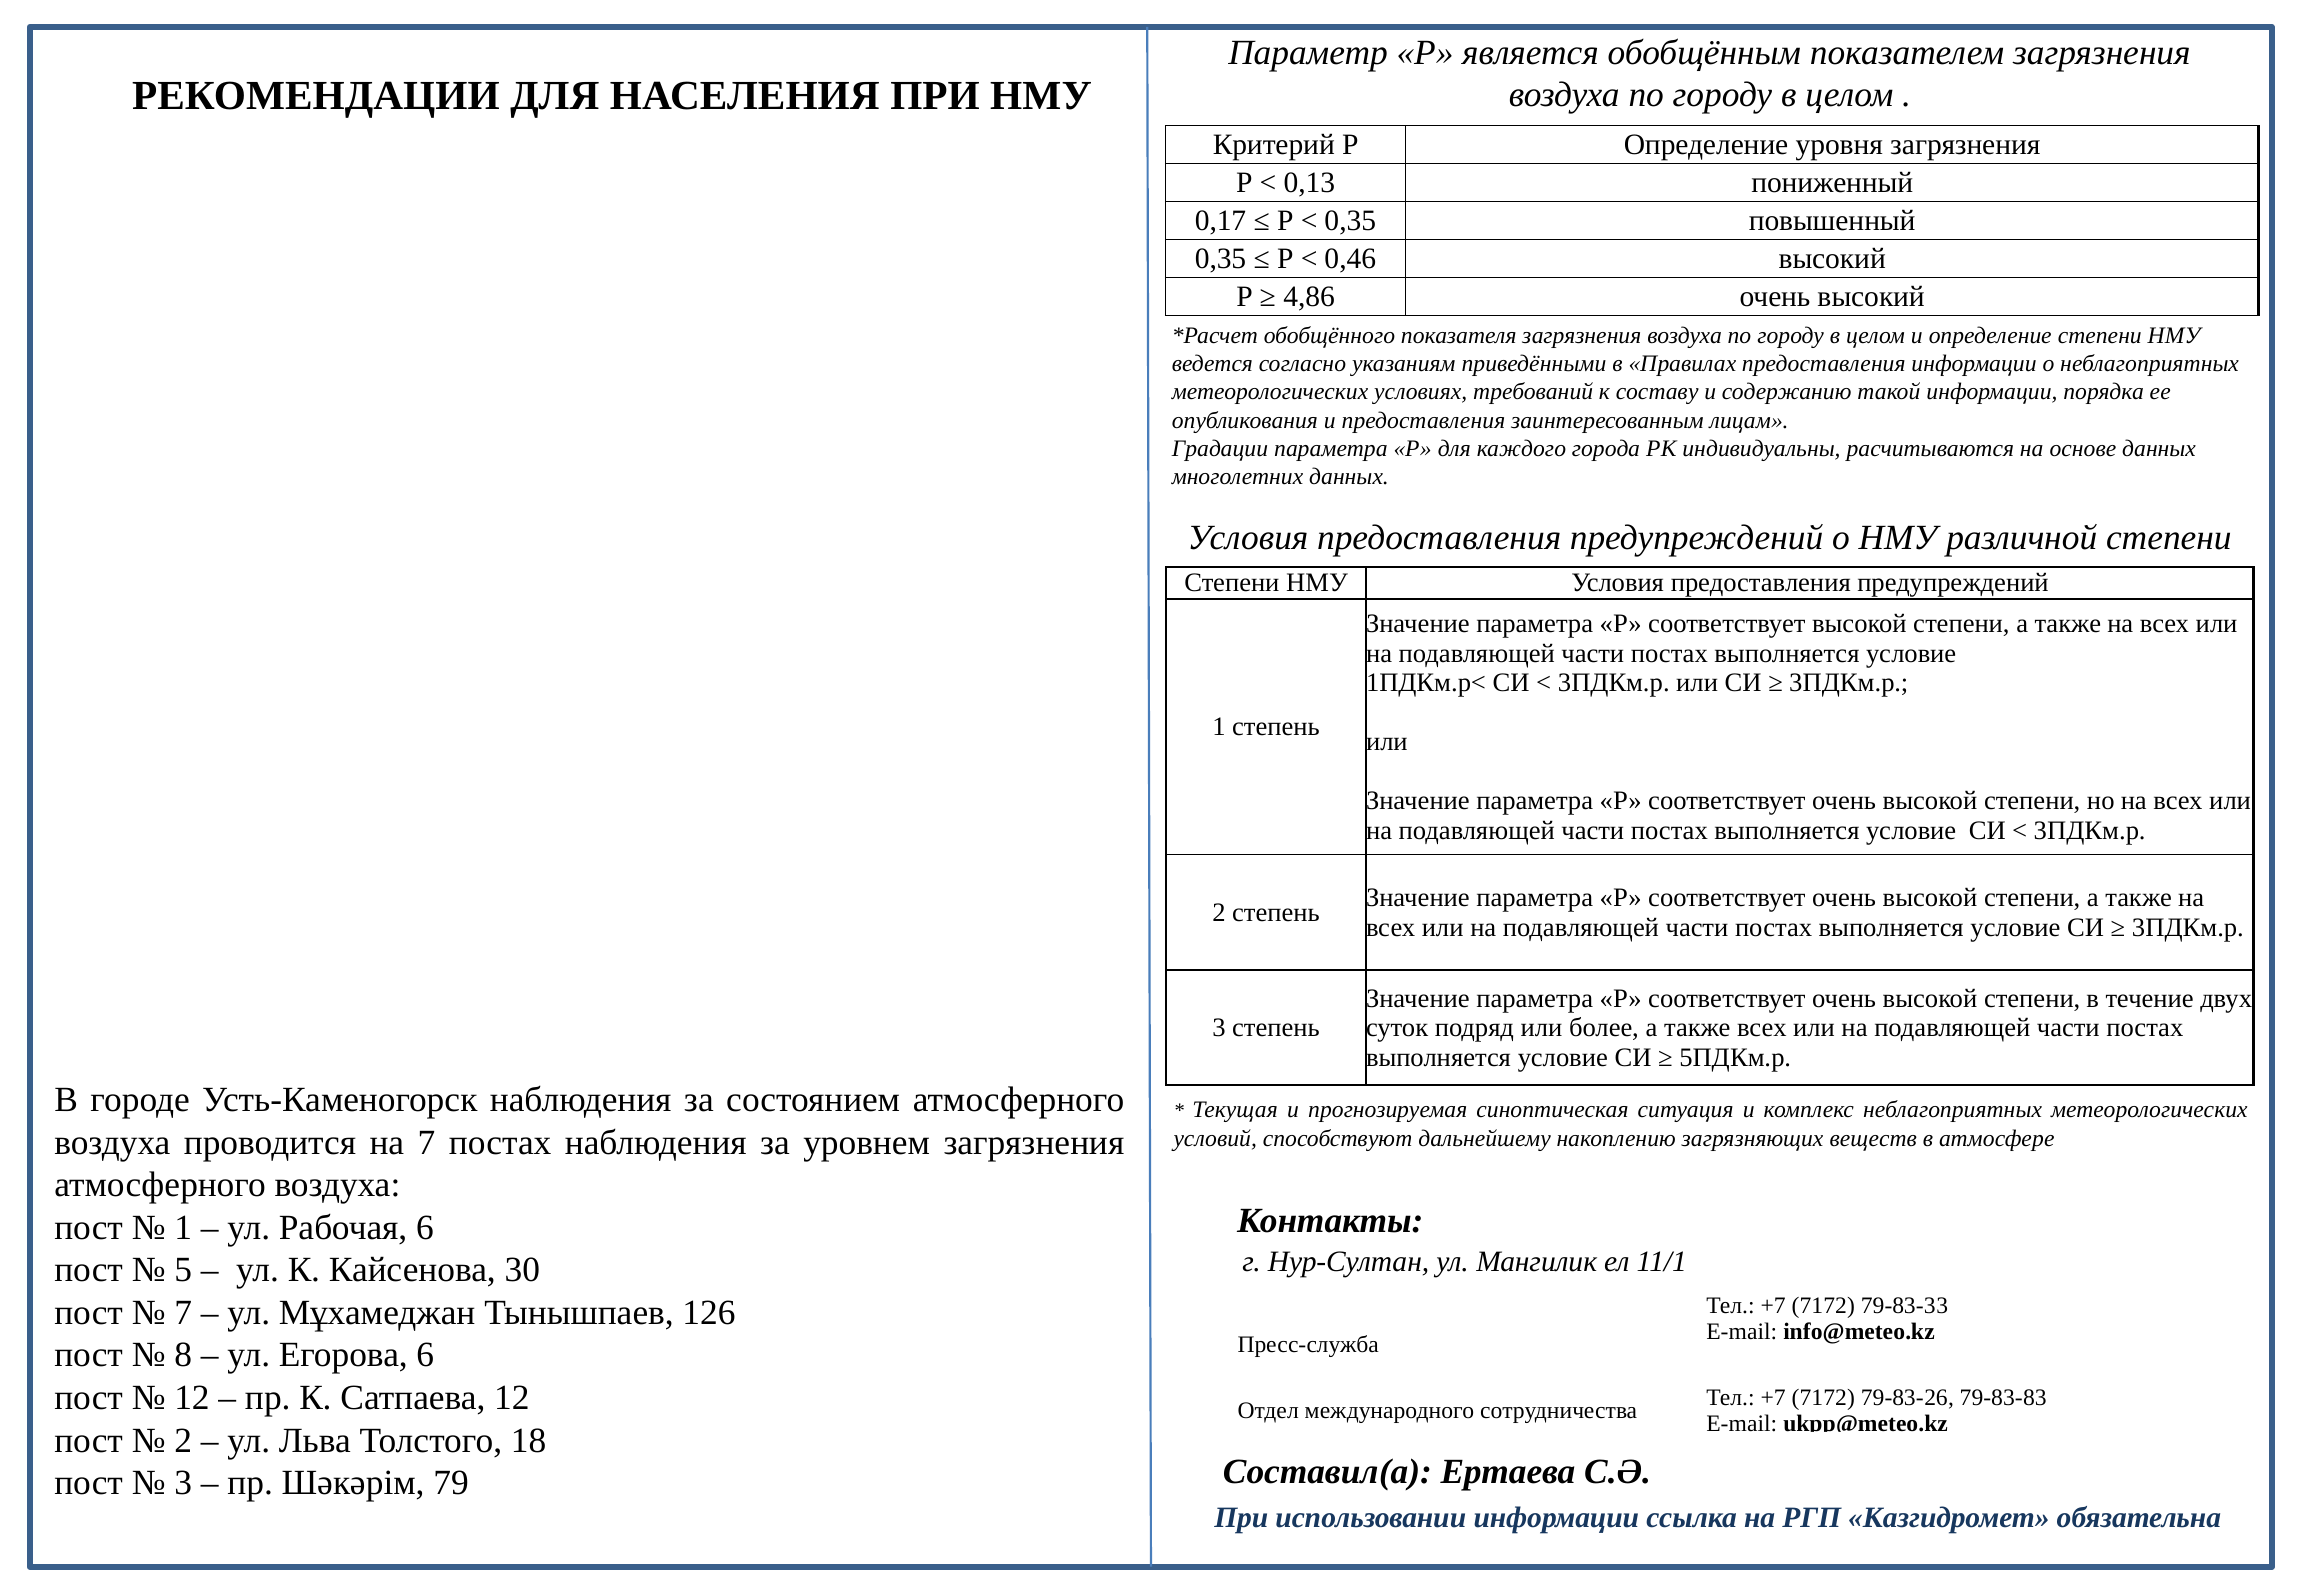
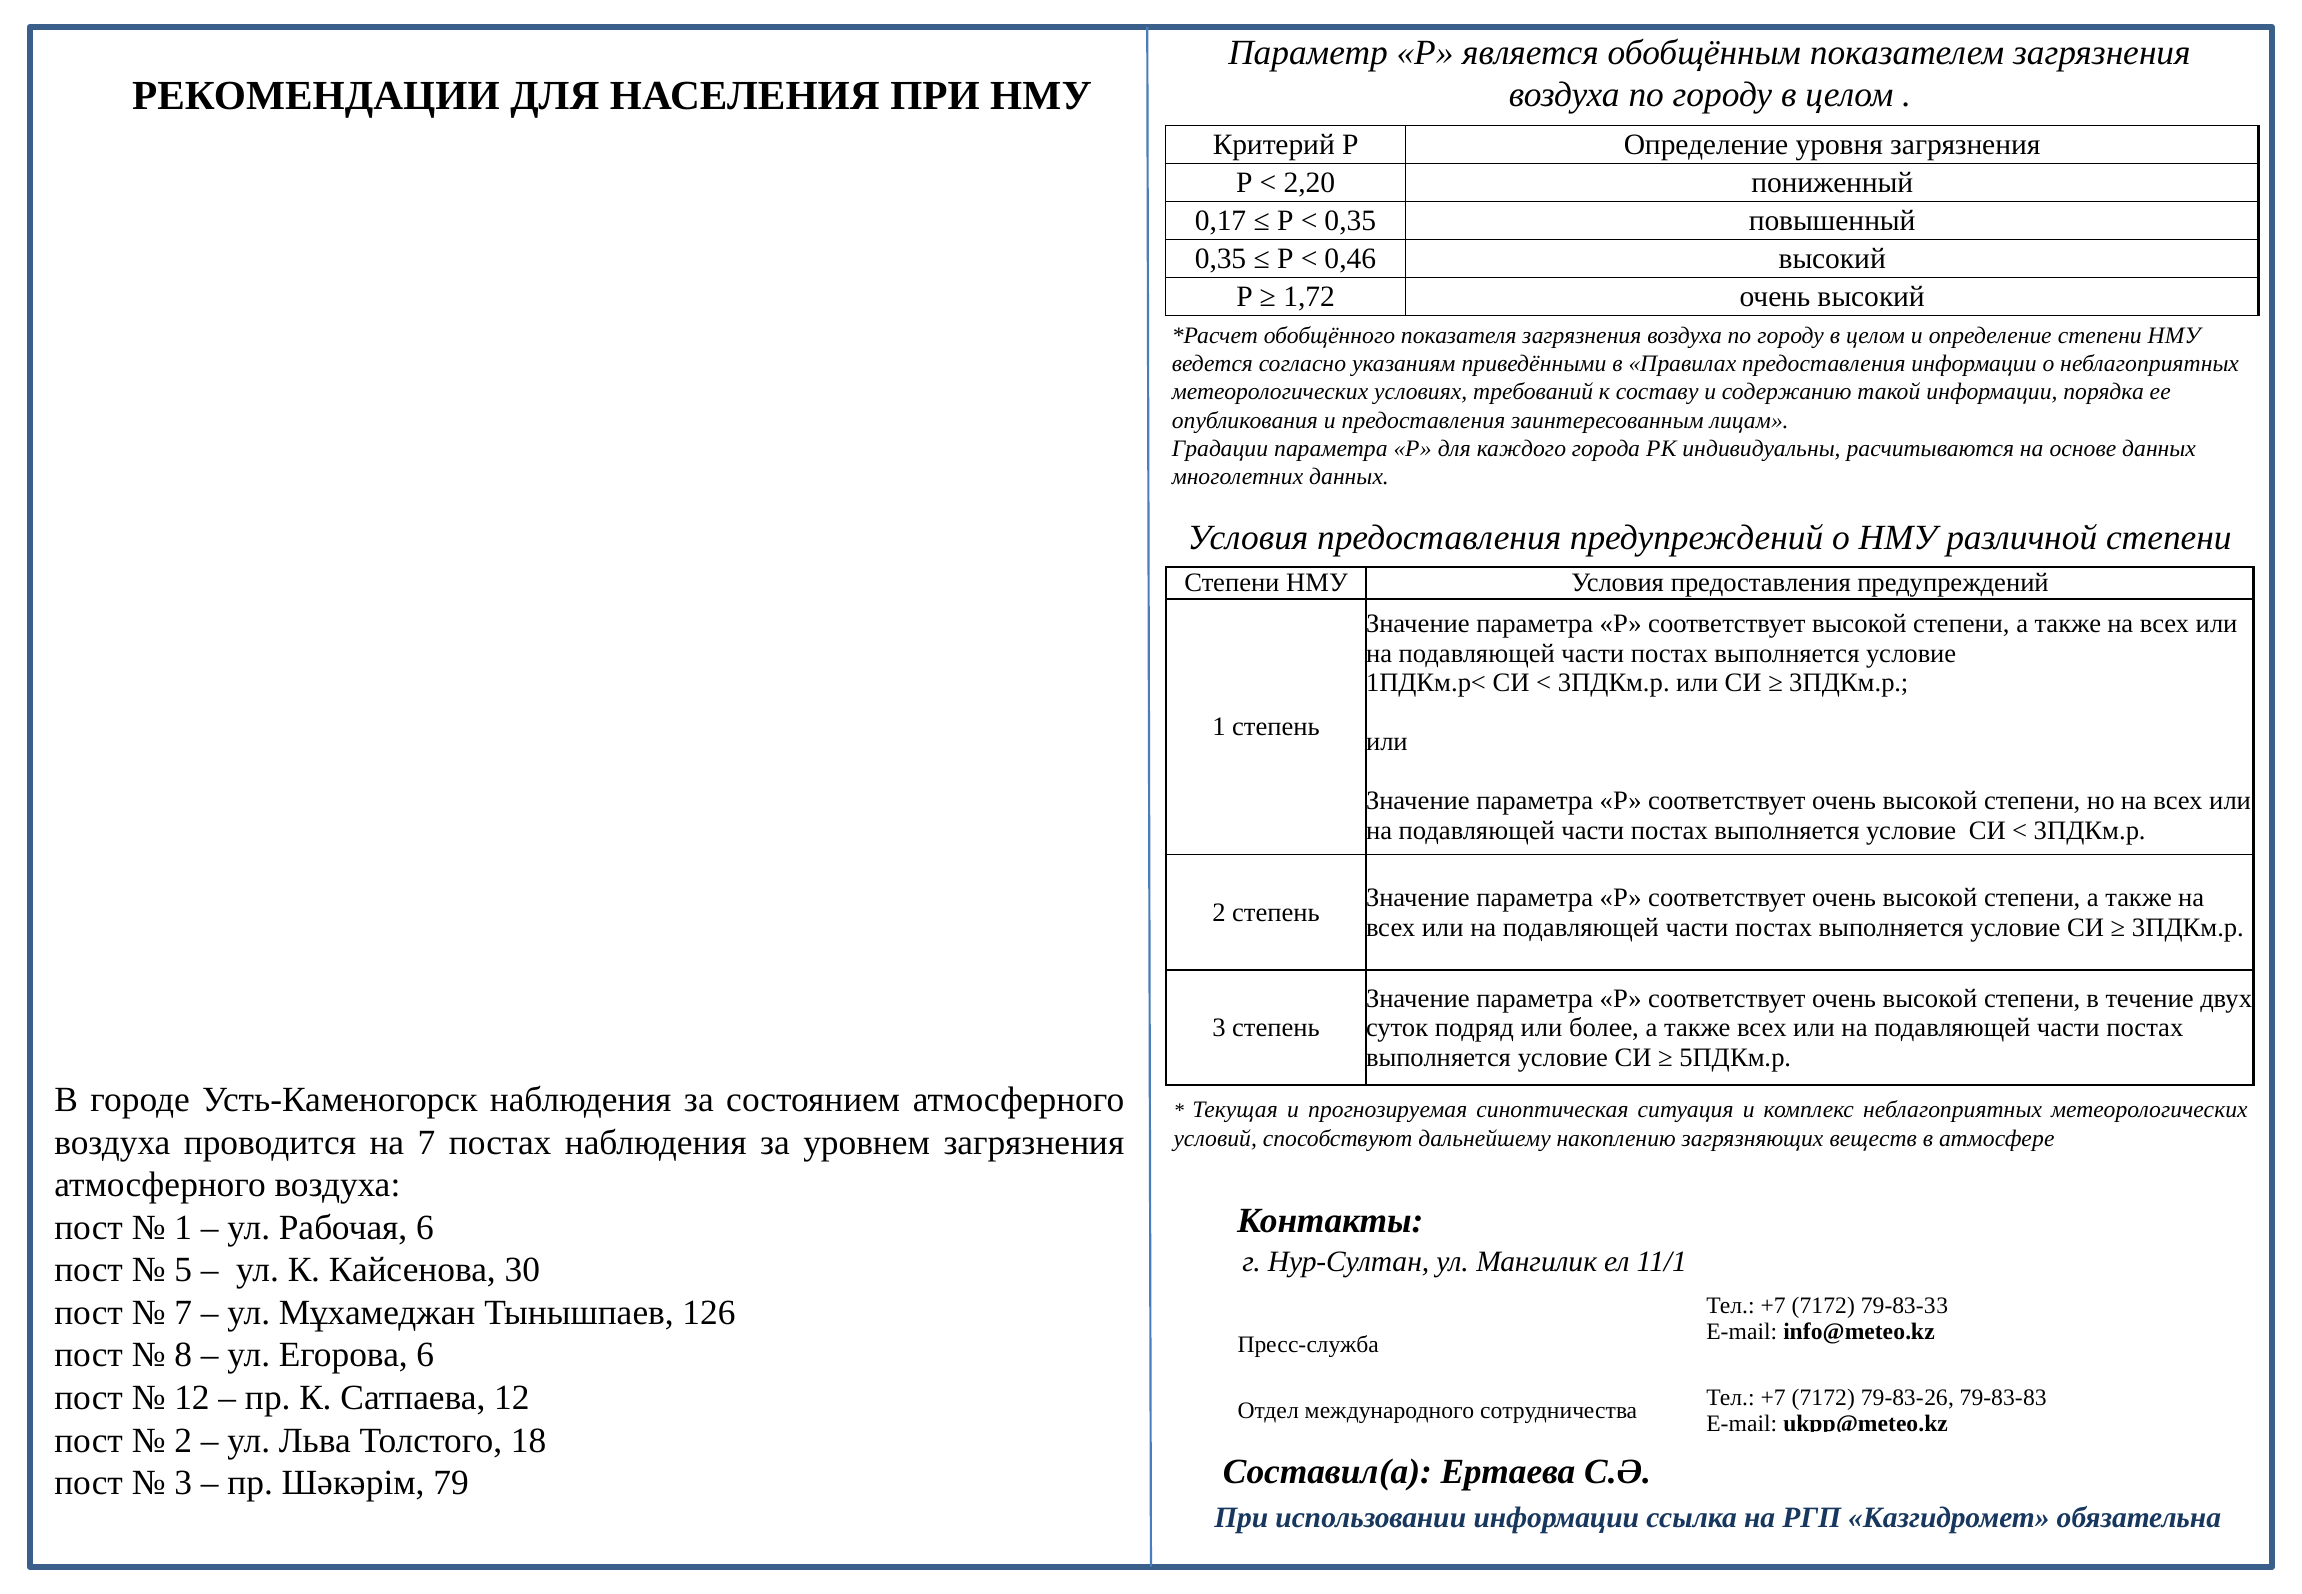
0,13: 0,13 -> 2,20 (1309, 182)
4,86: 4,86 -> 1,72 (1309, 296)
